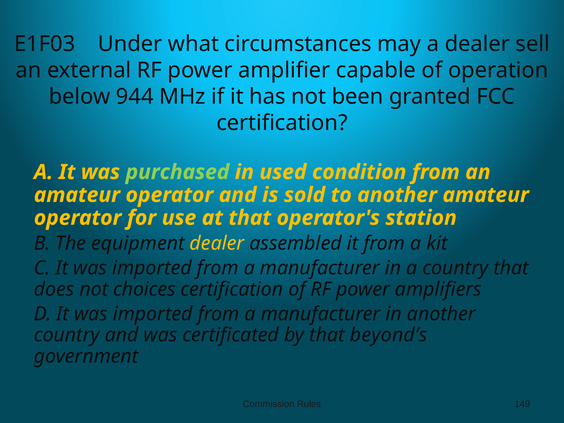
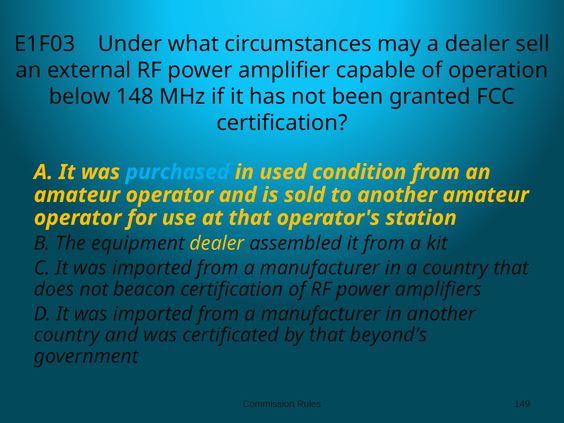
944: 944 -> 148 (135, 97)
purchased colour: light green -> light blue (177, 172)
choices: choices -> beacon (144, 289)
